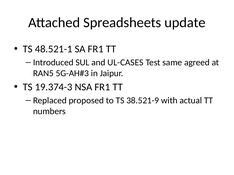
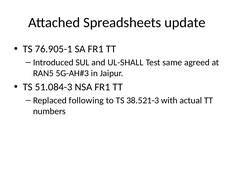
48.521-1: 48.521-1 -> 76.905-1 (54, 49)
UL-CASES: UL-CASES -> UL-SHALL (125, 63)
19.374-3: 19.374-3 -> 51.084-3 (54, 87)
proposed: proposed -> following (86, 101)
38.521-9: 38.521-9 -> 38.521-3 (143, 101)
